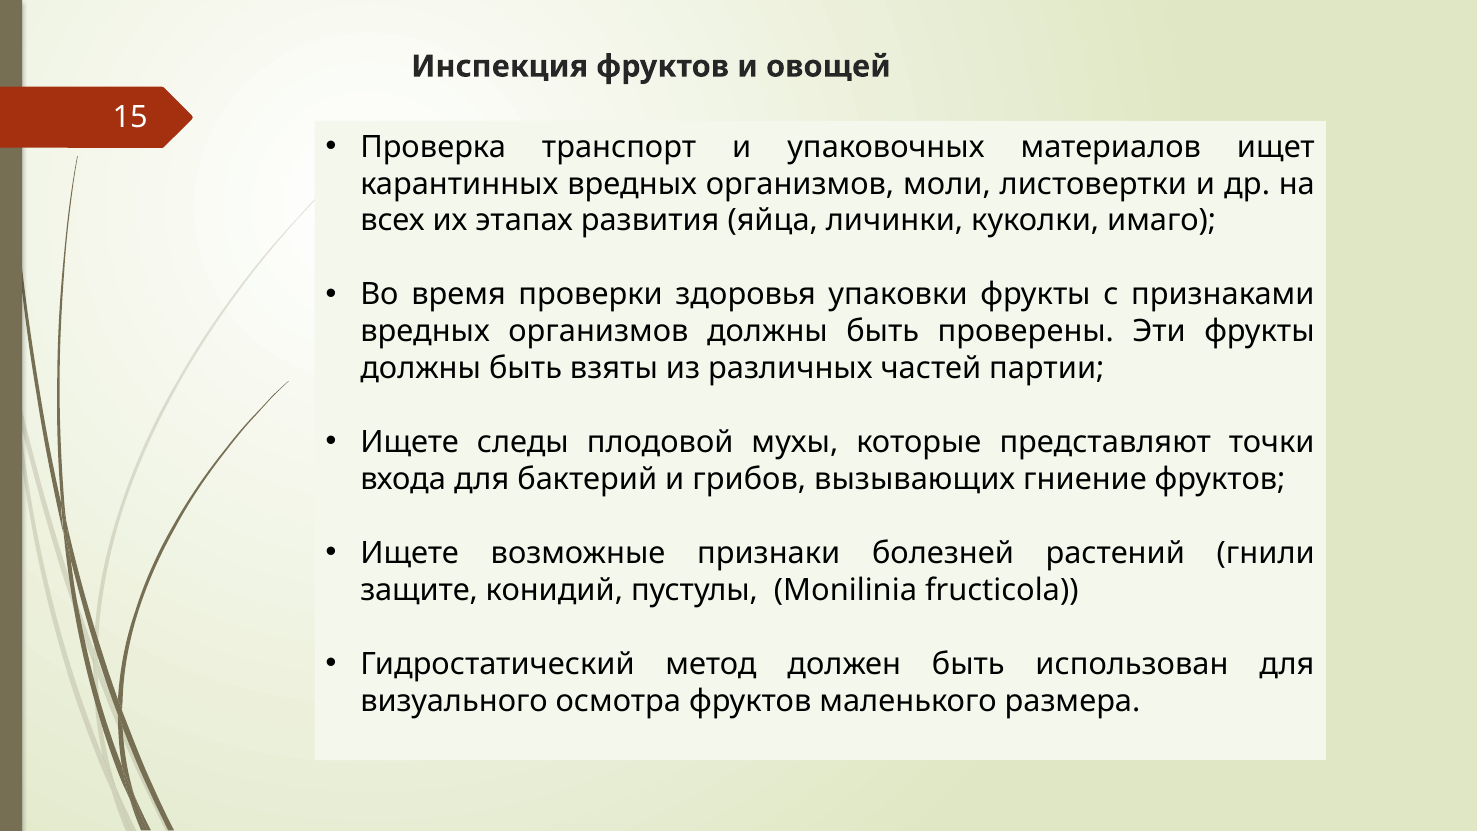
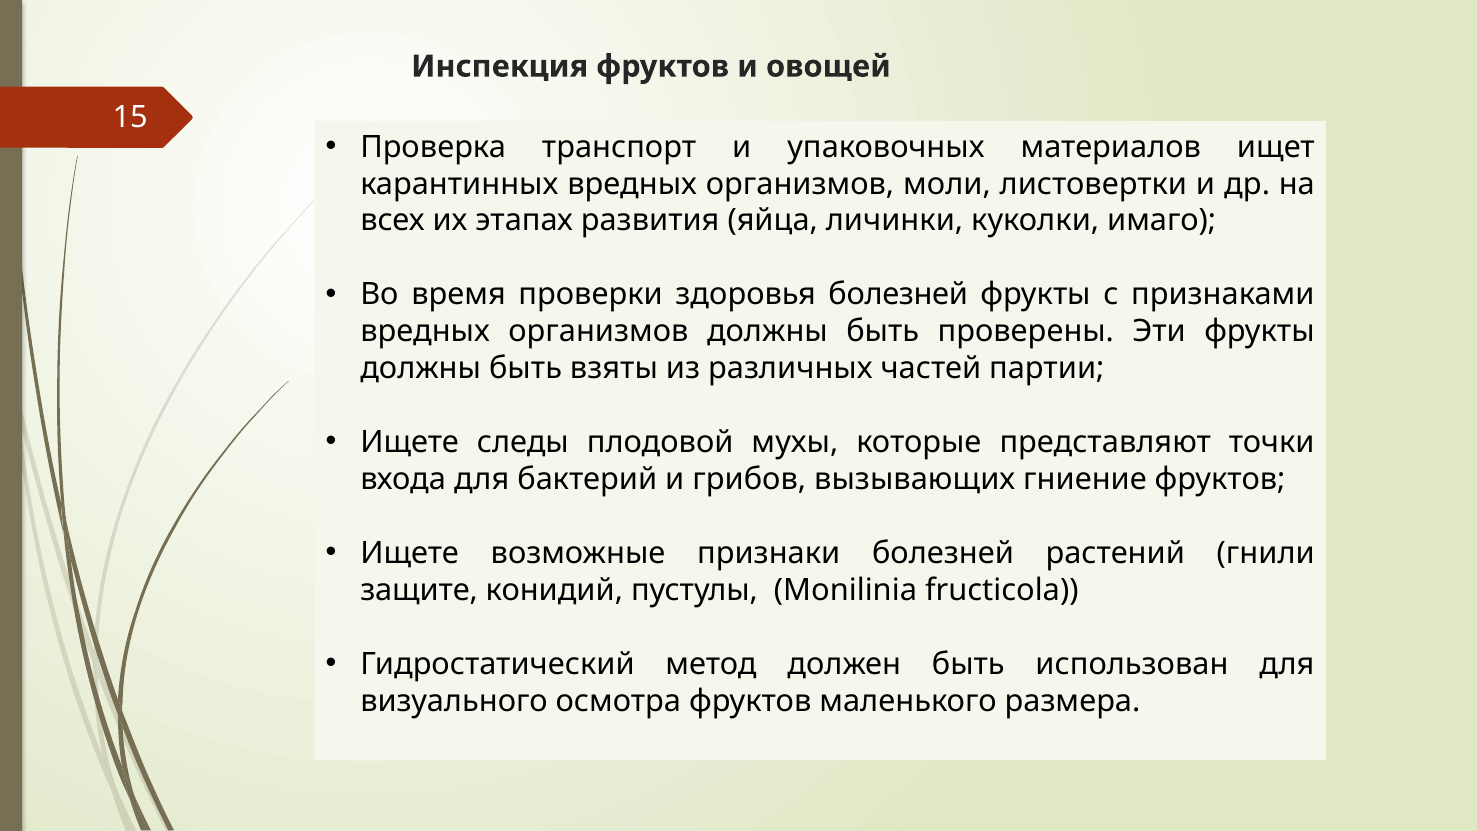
здоровья упаковки: упаковки -> болезней (898, 295)
